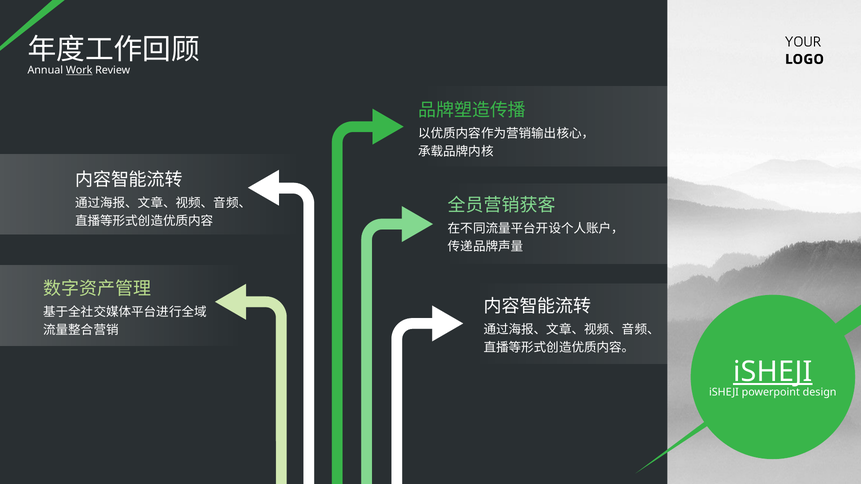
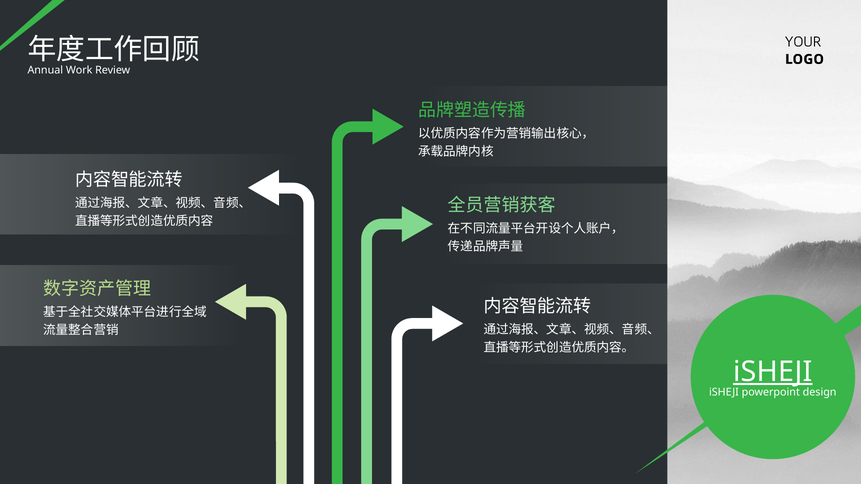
Work underline: present -> none (79, 70)
